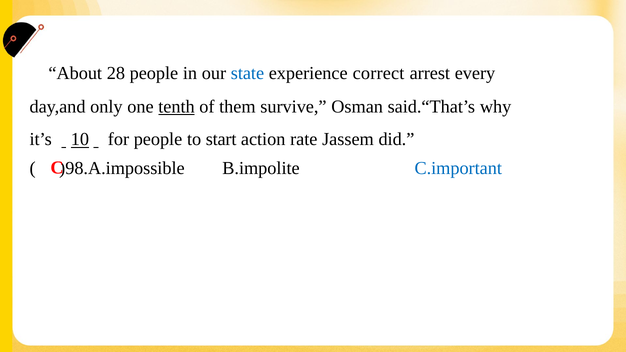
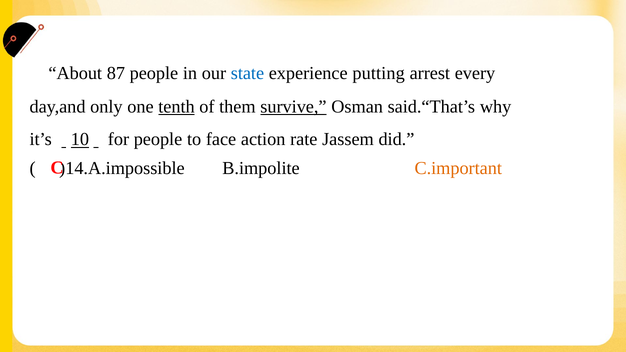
28: 28 -> 87 (116, 73)
correct: correct -> putting (379, 73)
survive underline: none -> present (293, 107)
start: start -> face (221, 139)
)98.A.impossible: )98.A.impossible -> )14.A.impossible (122, 168)
C.important colour: blue -> orange (458, 168)
